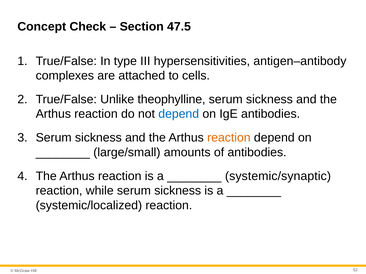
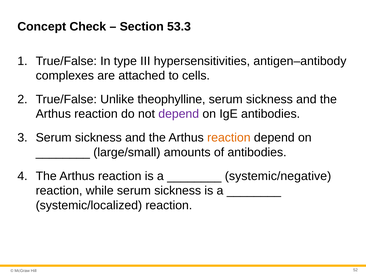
47.5: 47.5 -> 53.3 (179, 27)
depend colour: blue -> purple (179, 114)
systemic/synaptic: systemic/synaptic -> systemic/negative (278, 176)
